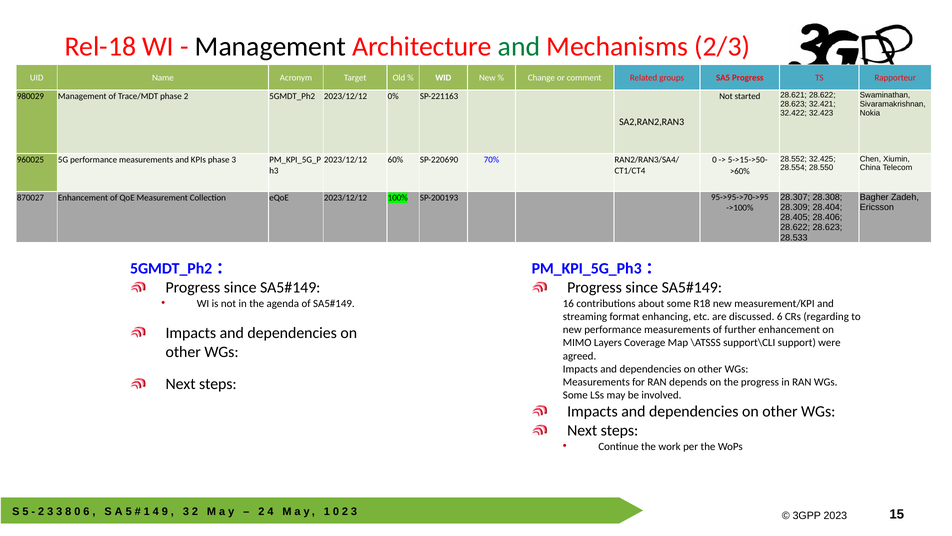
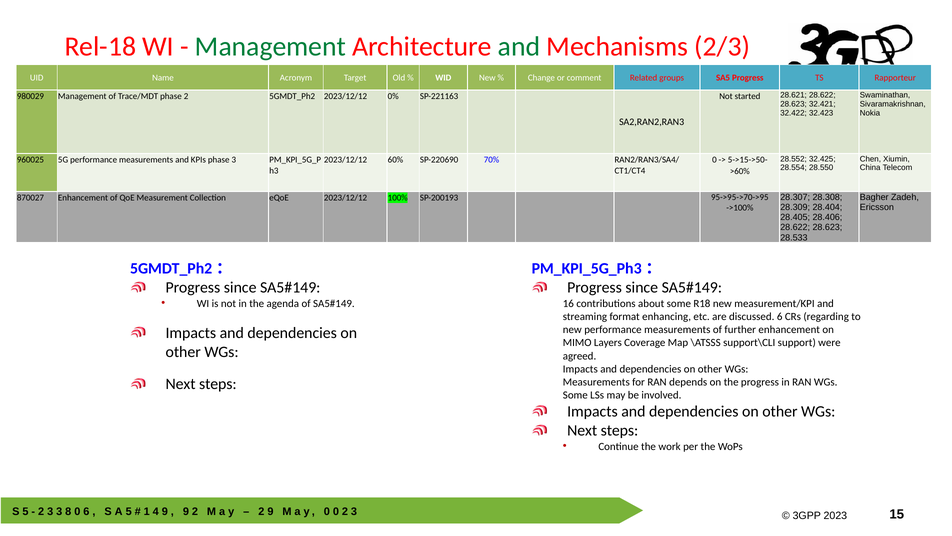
Management colour: black -> green (270, 47)
3: 3 -> 9 (186, 511)
2 4: 4 -> 9 (270, 511)
1: 1 -> 0 (327, 511)
